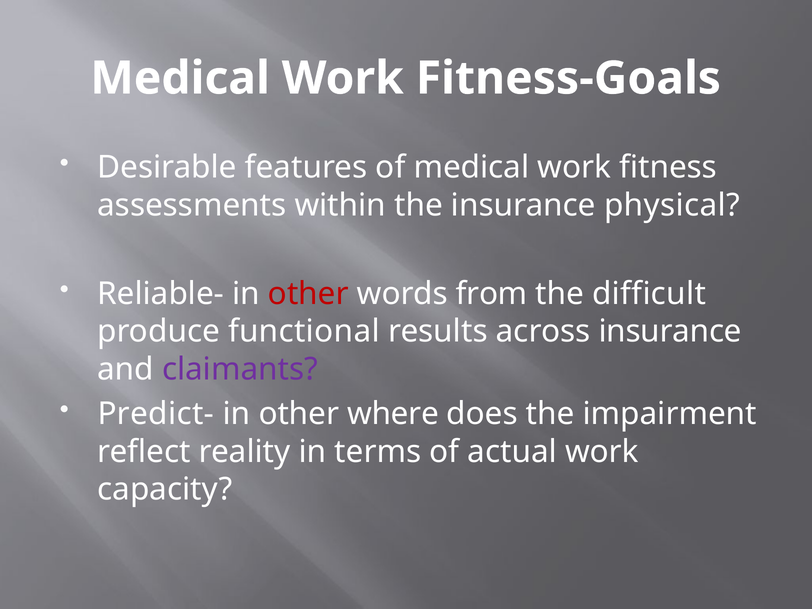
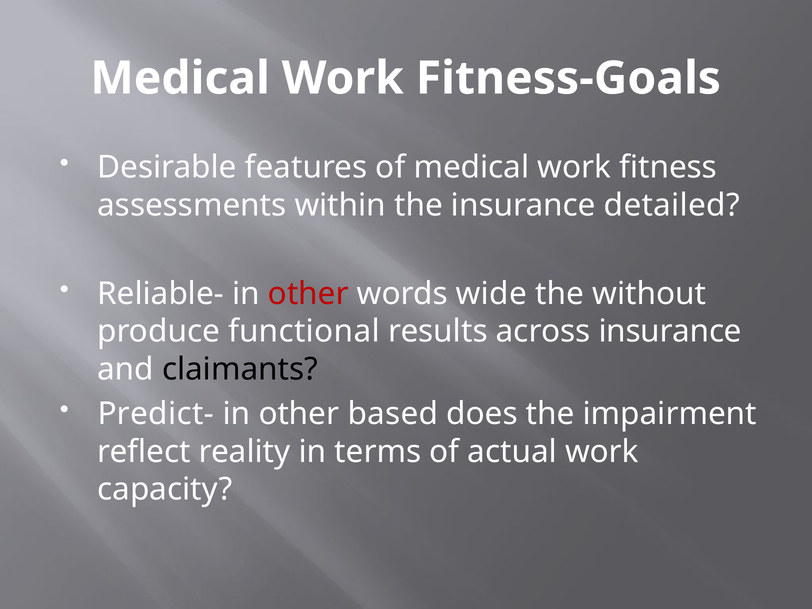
physical: physical -> detailed (672, 205)
from: from -> wide (491, 294)
difficult: difficult -> without (649, 294)
claimants colour: purple -> black (240, 369)
where: where -> based (393, 414)
